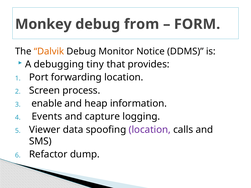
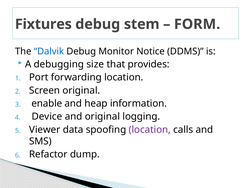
Monkey: Monkey -> Fixtures (43, 24)
from: from -> stem (142, 24)
Dalvik colour: orange -> blue (49, 51)
tiny: tiny -> size (95, 64)
Screen process: process -> original (81, 91)
Events: Events -> Device (47, 117)
and capture: capture -> original (102, 117)
